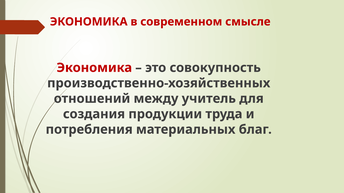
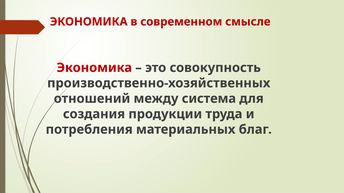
учитель: учитель -> система (209, 99)
